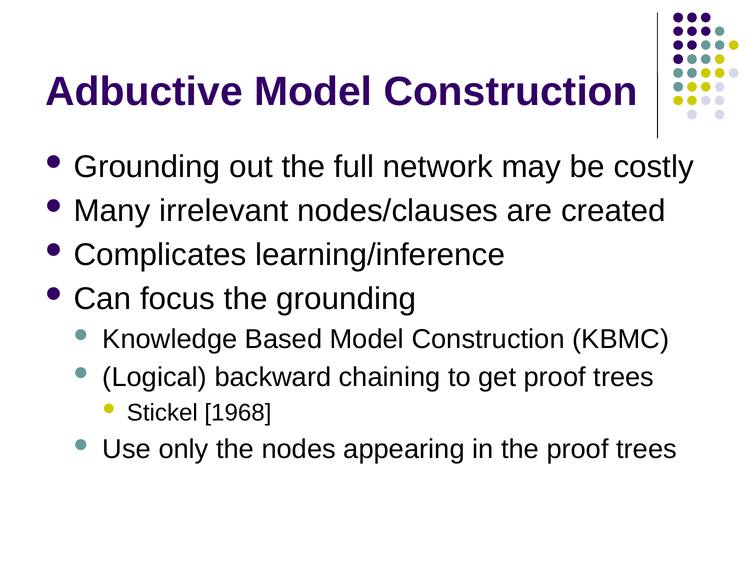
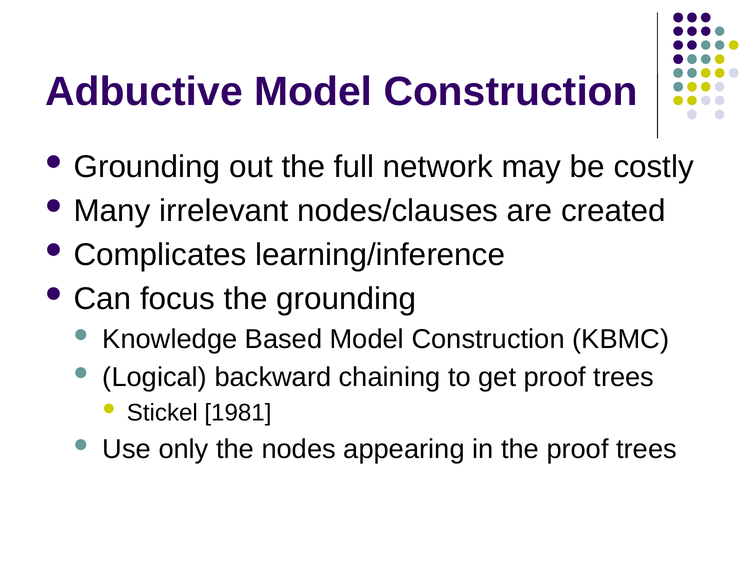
1968: 1968 -> 1981 (238, 413)
